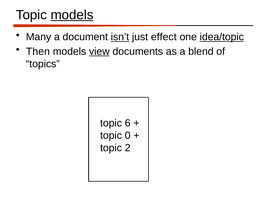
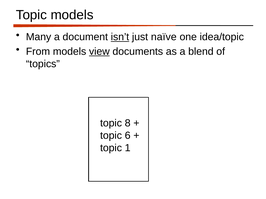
models underline: present -> none (72, 15)
effect: effect -> naïve (164, 37)
idea/topic underline: present -> none (222, 37)
Then: Then -> From (38, 52)
6: 6 -> 8 (128, 124)
0: 0 -> 6 (128, 136)
2: 2 -> 1 (128, 148)
